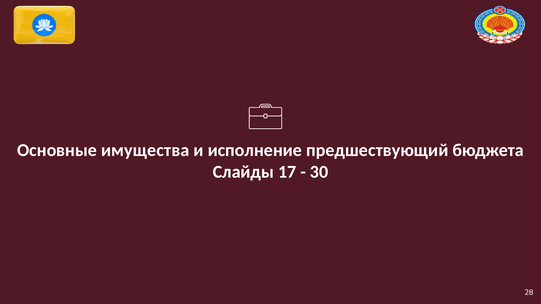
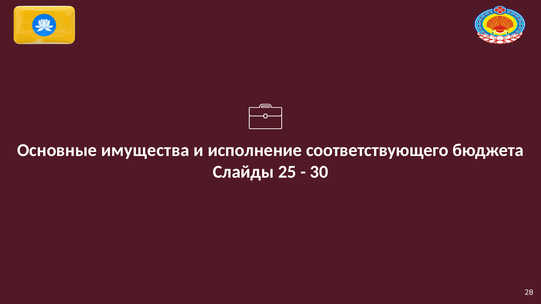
предшествующий: предшествующий -> соответствующего (377, 150)
17: 17 -> 25 (287, 172)
